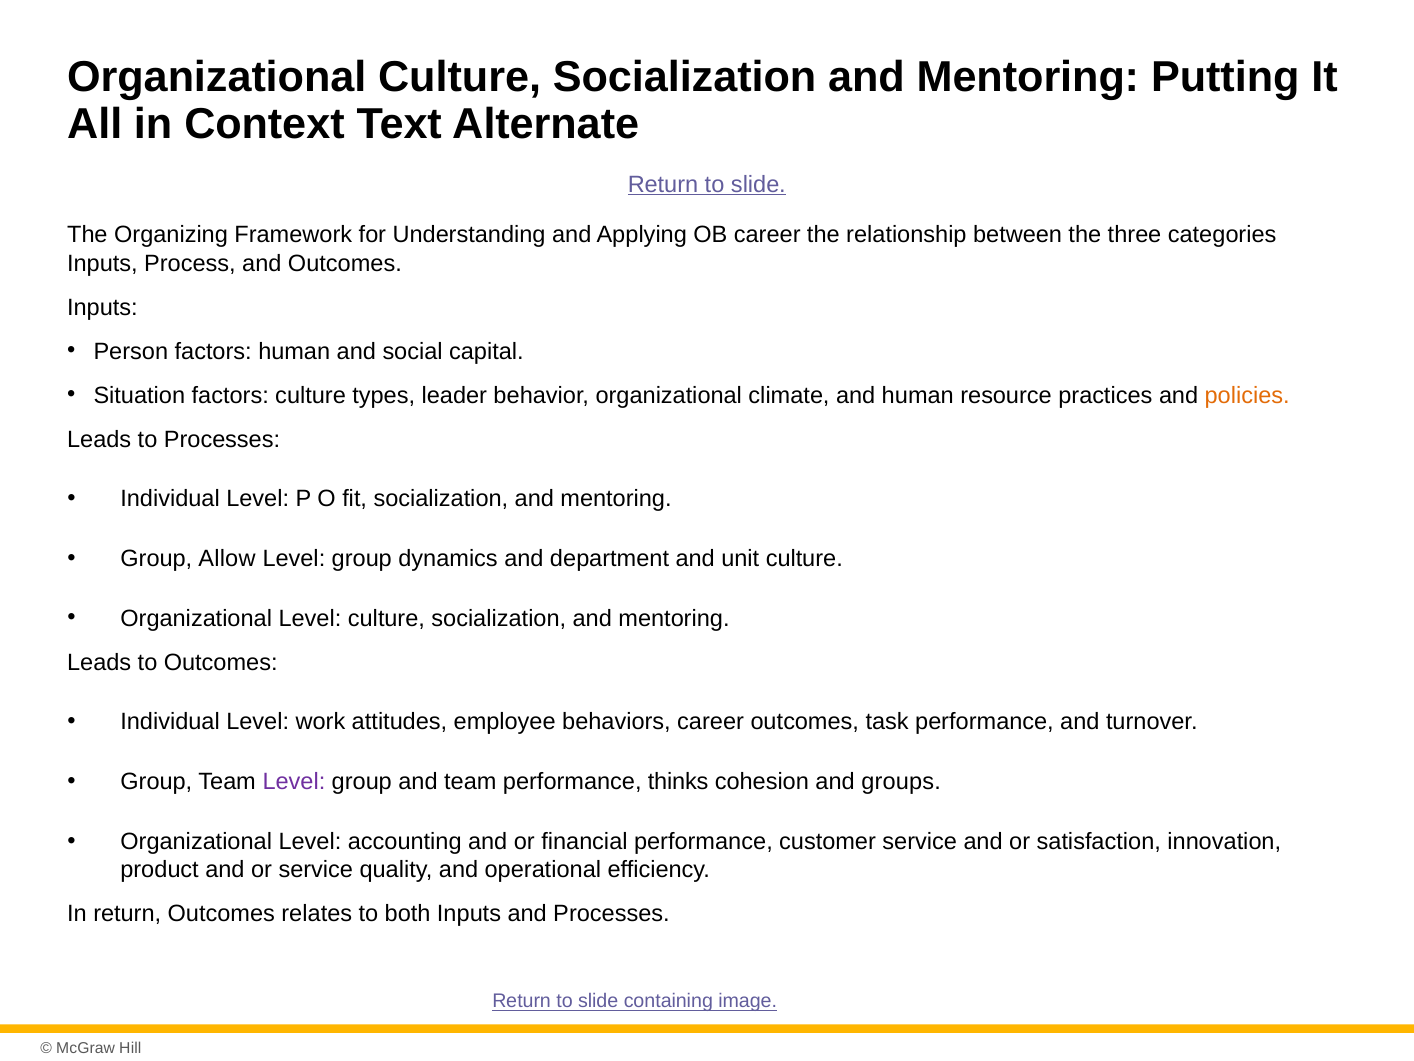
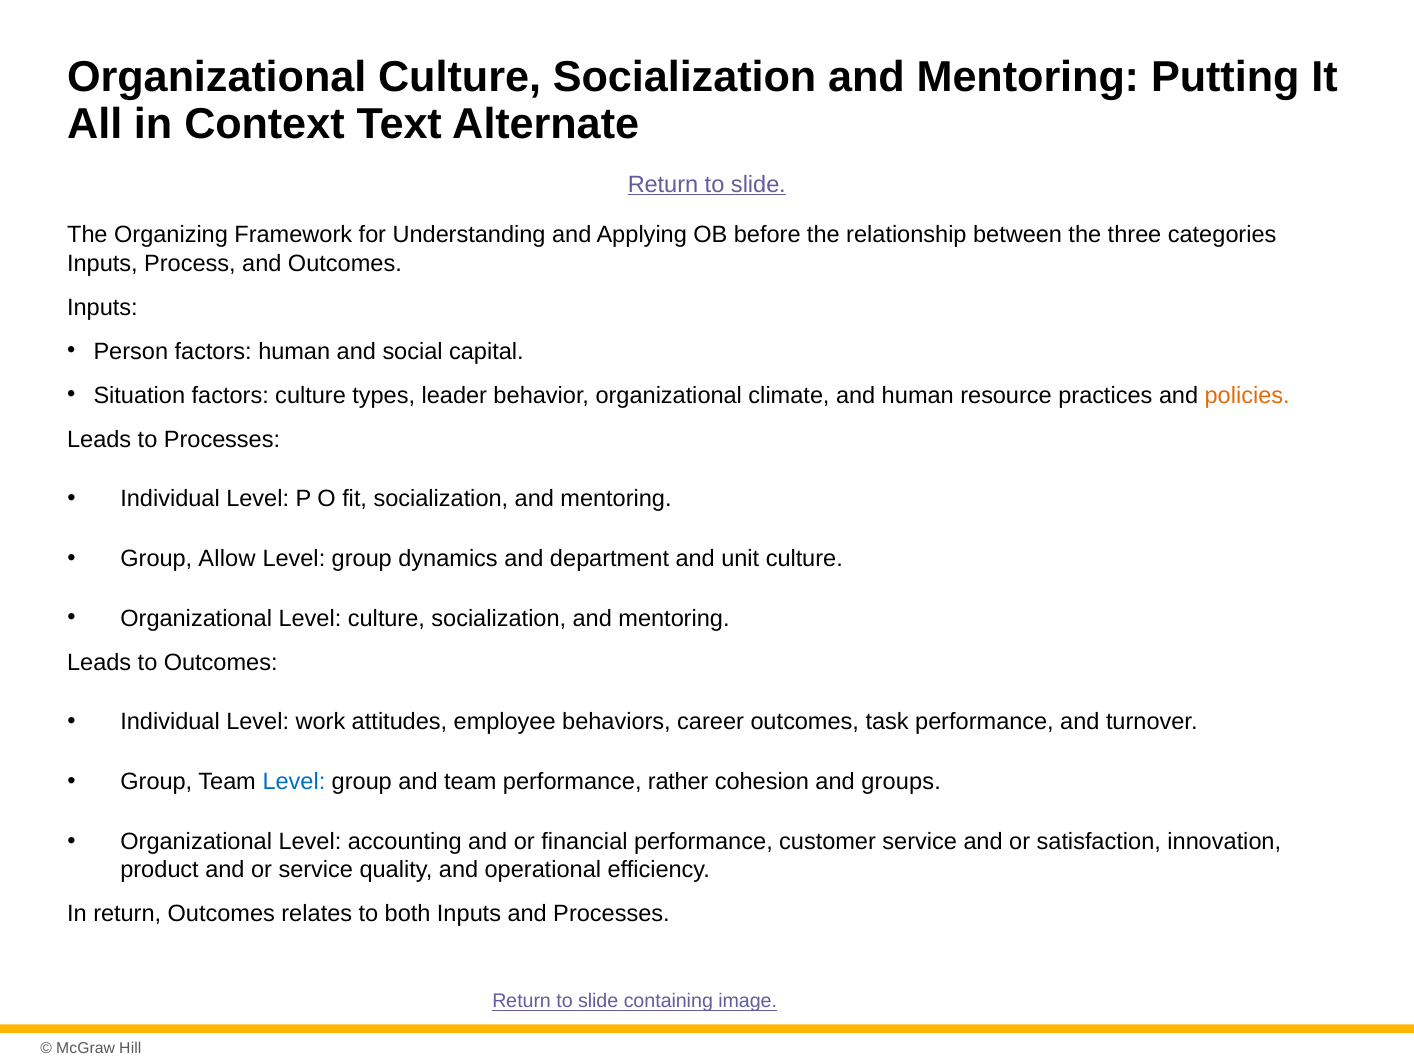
OB career: career -> before (767, 235)
Level colour: purple -> blue (294, 782)
thinks: thinks -> rather (678, 782)
